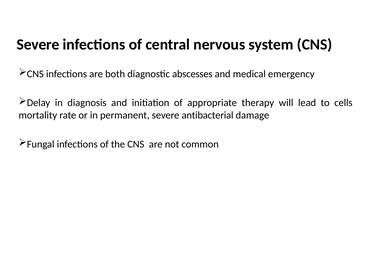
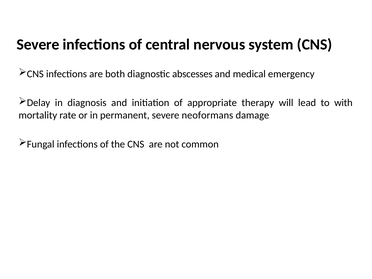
cells: cells -> with (343, 103)
antibacterial: antibacterial -> neoformans (207, 115)
